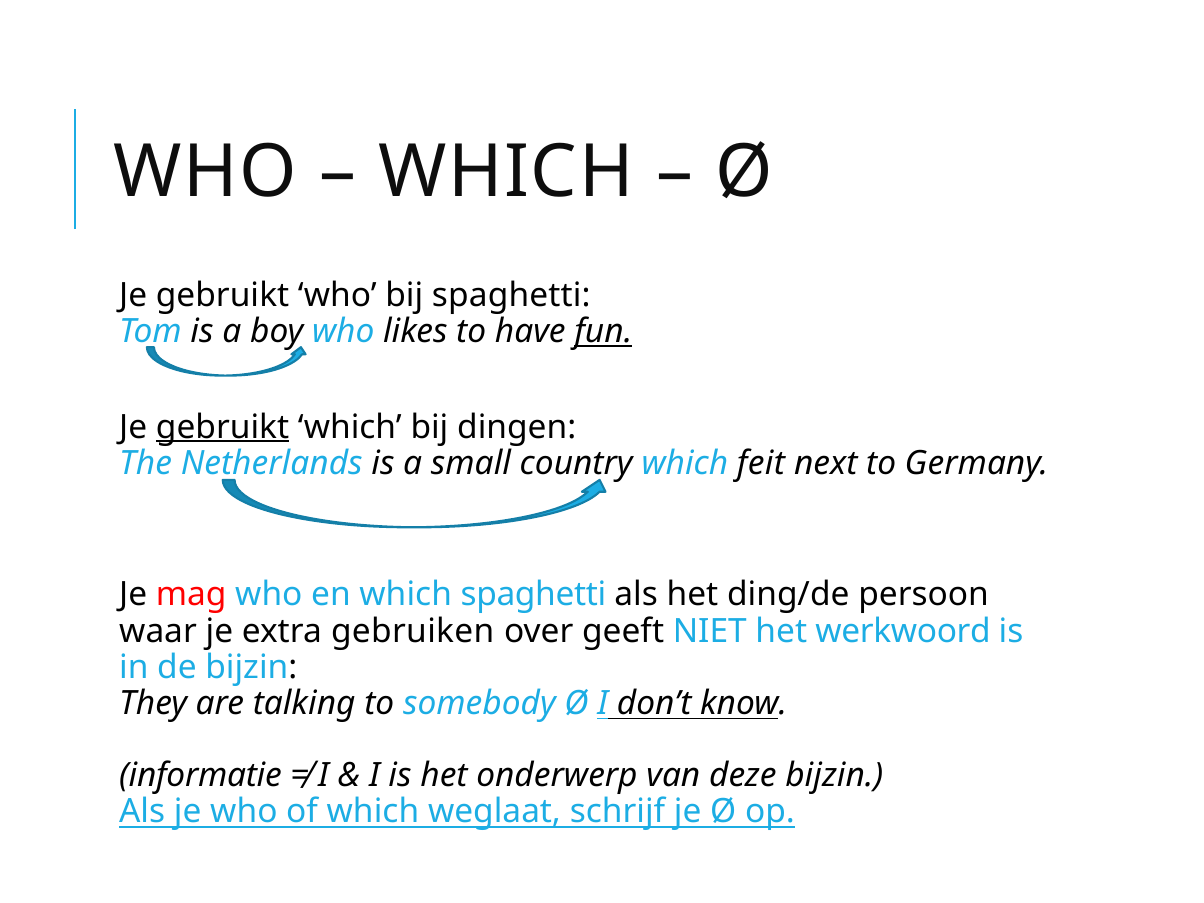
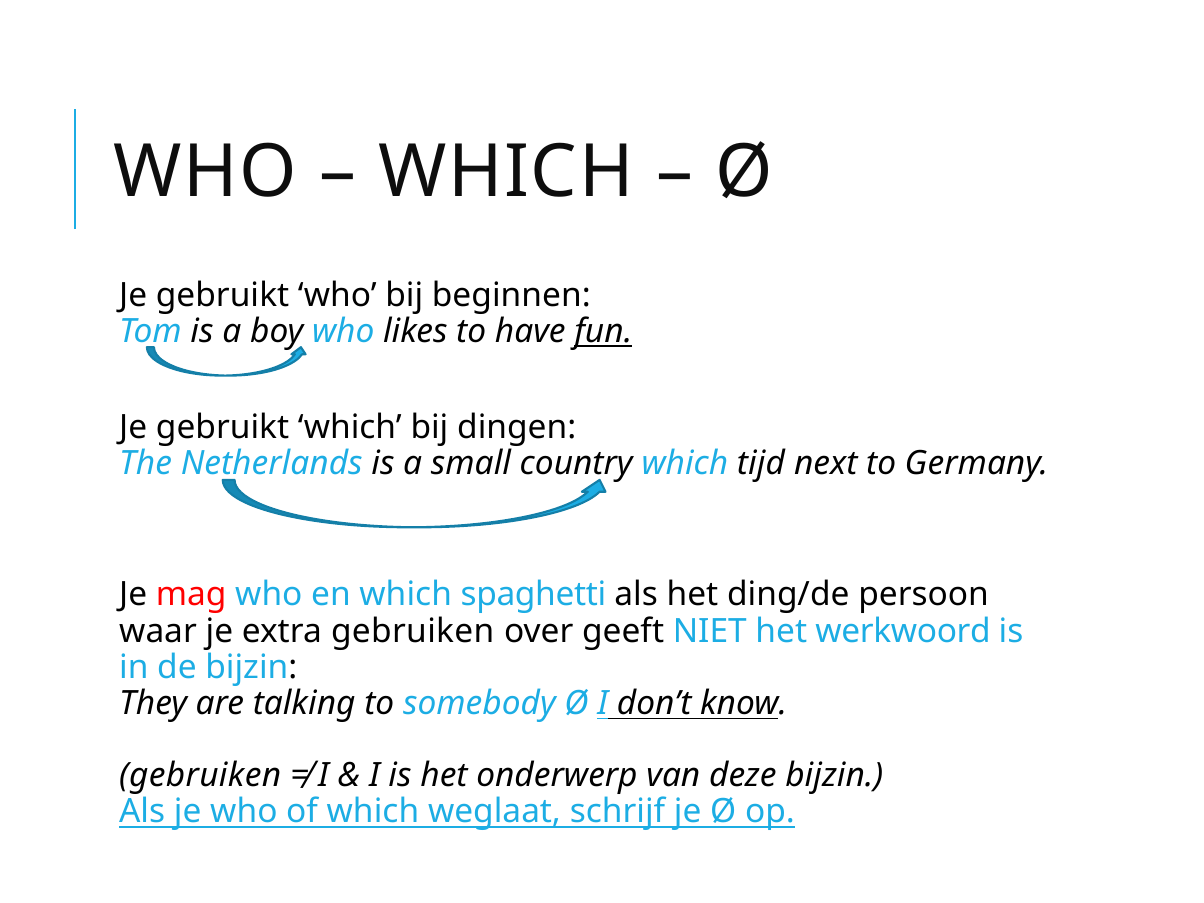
bij spaghetti: spaghetti -> beginnen (511, 295)
gebruikt underline: present -> none (223, 427)
feit: feit -> tijd (761, 463)
informatie: informatie -> gebruiken (200, 776)
